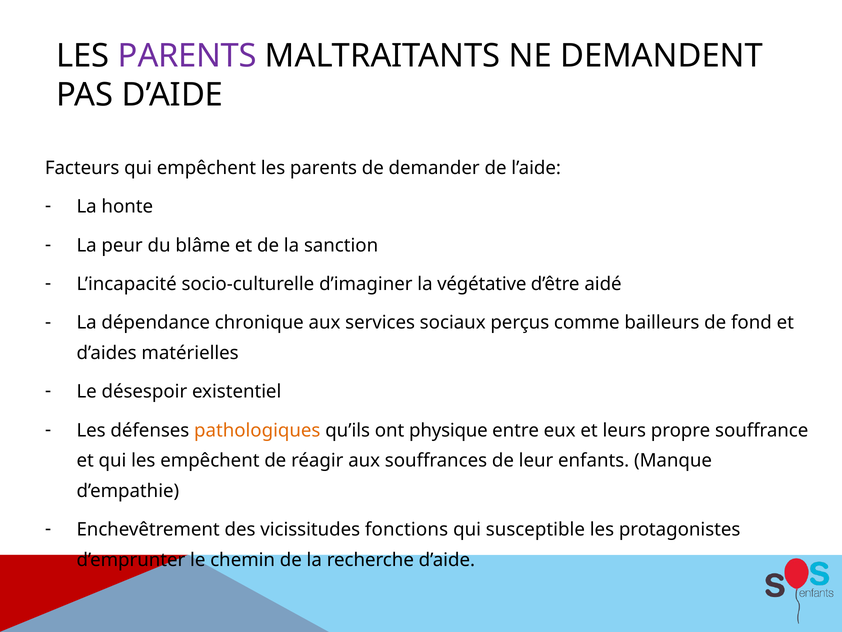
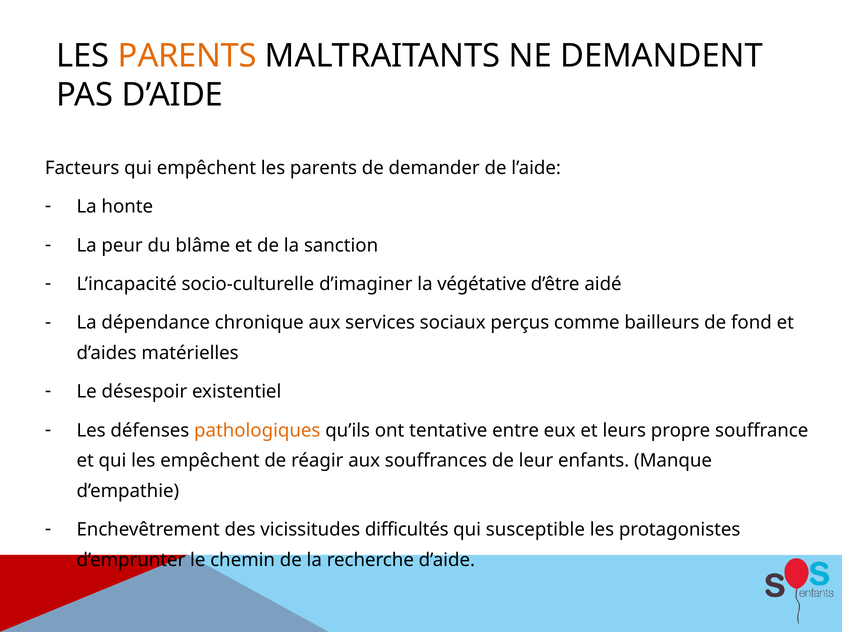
PARENTS colour: purple -> orange (187, 56)
physique: physique -> tentative (448, 430)
fonctions: fonctions -> difficultés (407, 529)
